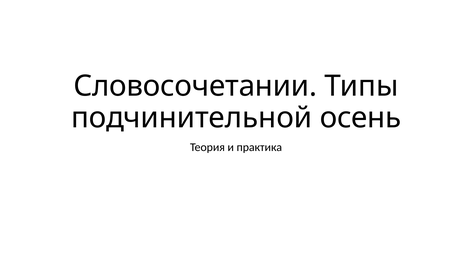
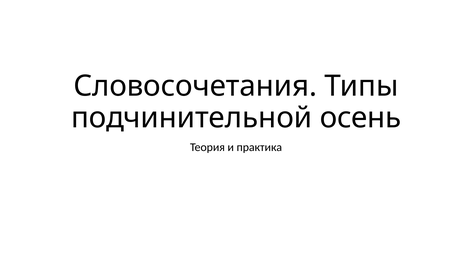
Словосочетании: Словосочетании -> Словосочетания (195, 86)
